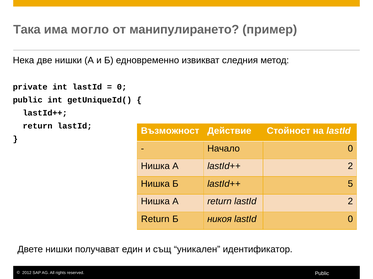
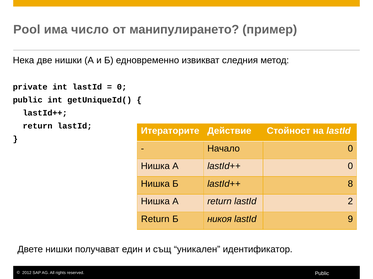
Така: Така -> Pool (27, 29)
могло: могло -> число (90, 29)
Възможност: Възможност -> Итераторите (170, 131)
lastId++ 2: 2 -> 0 (350, 167)
5: 5 -> 8 (350, 184)
lastId 0: 0 -> 9 (350, 220)
